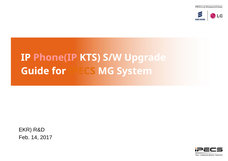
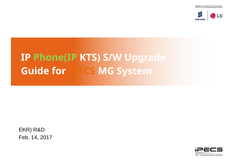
Phone(IP colour: pink -> light green (55, 58)
